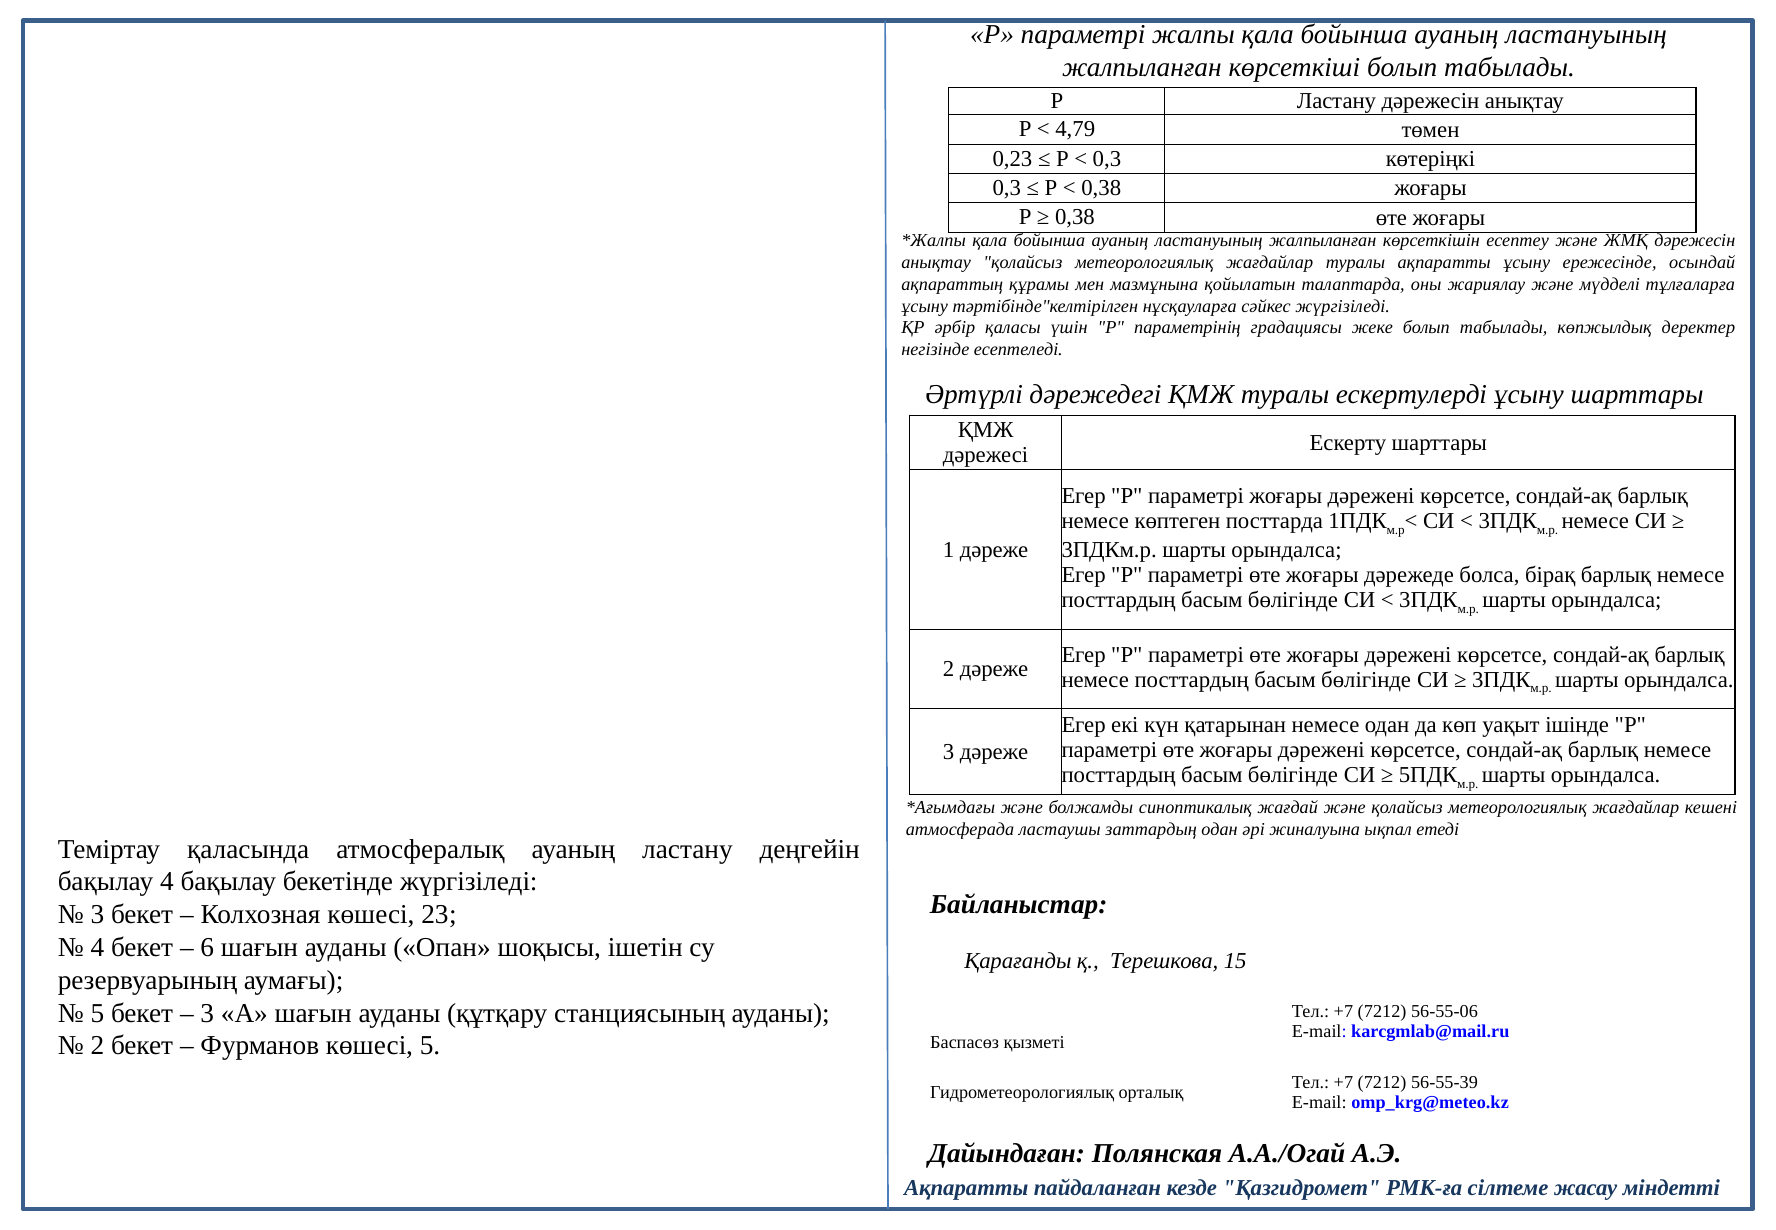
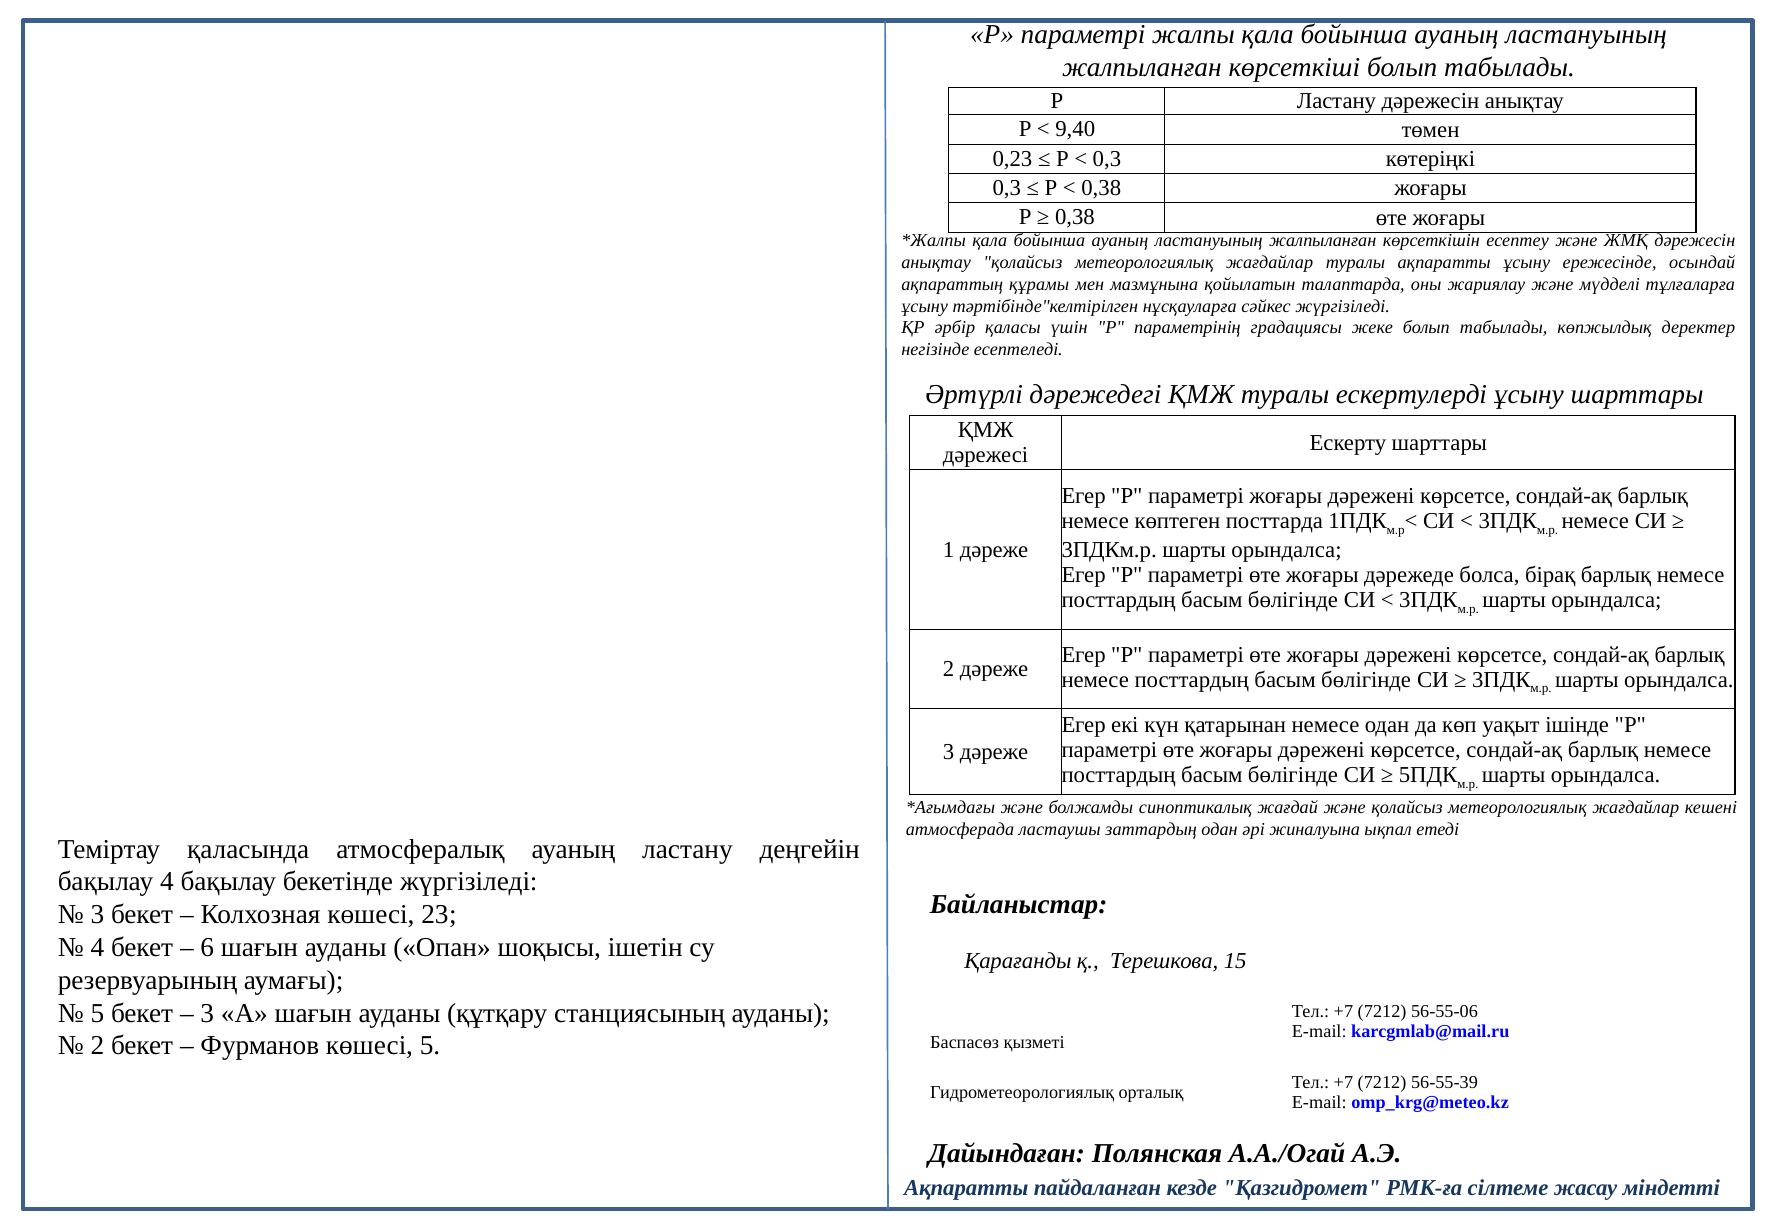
4,79: 4,79 -> 9,40 (1075, 129)
